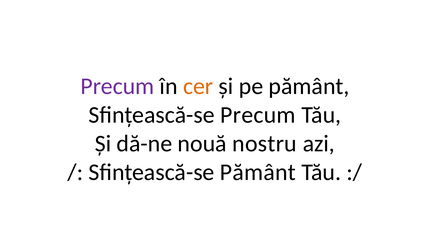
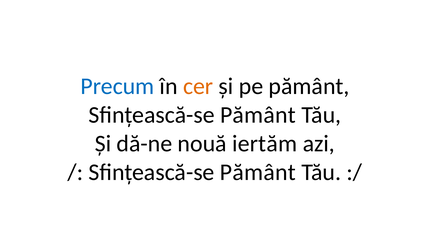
Precum colour: purple -> blue (117, 86)
Precum: Precum -> Pământ (258, 115)
nostru: nostru -> iertăm (265, 143)
